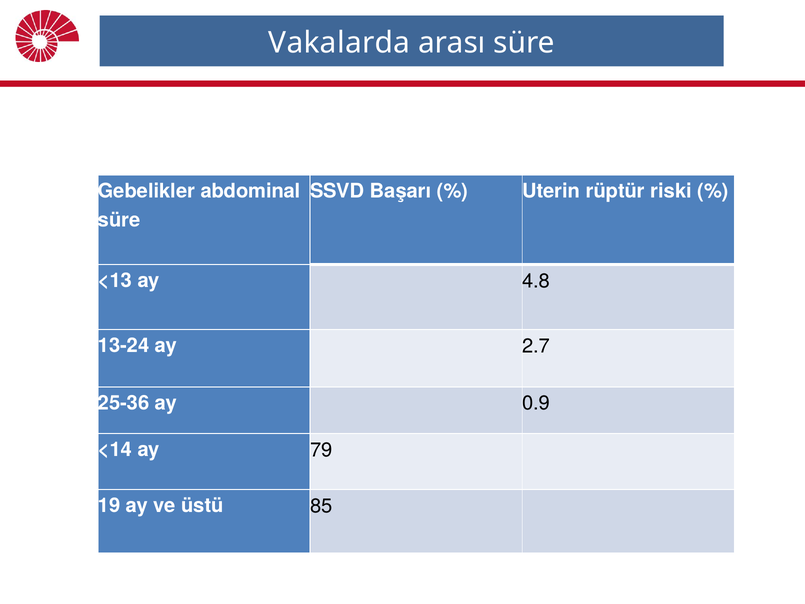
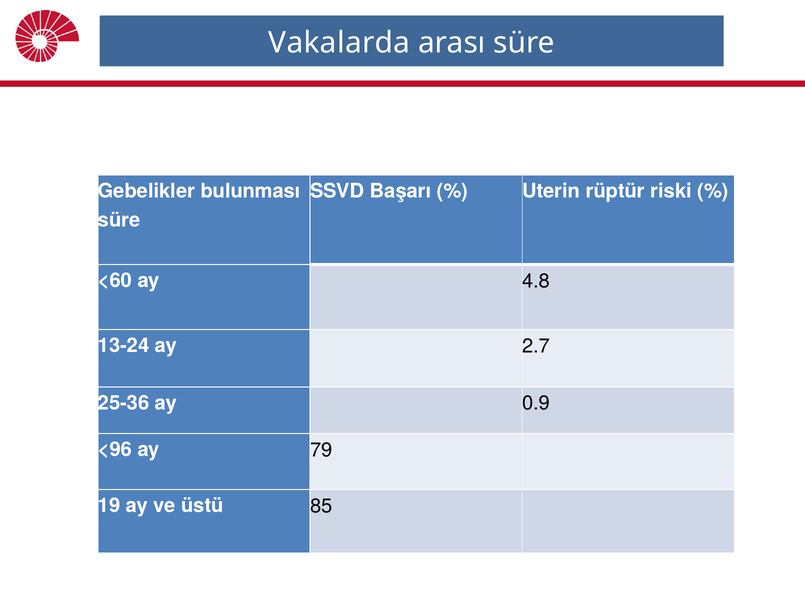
abdominal: abdominal -> bulunması (251, 191)
<13: <13 -> <60 (115, 280)
<14: <14 -> <96 (115, 450)
